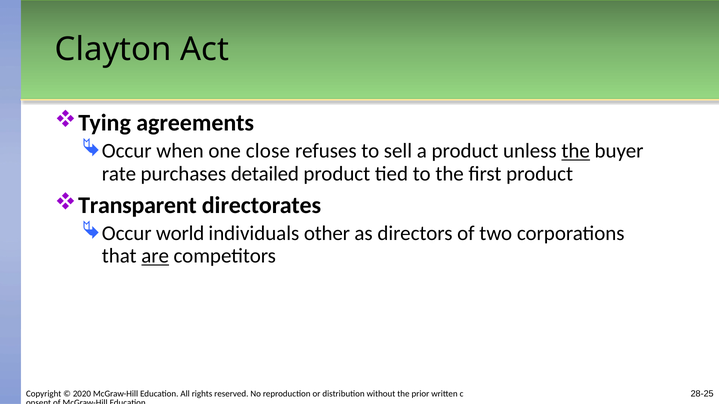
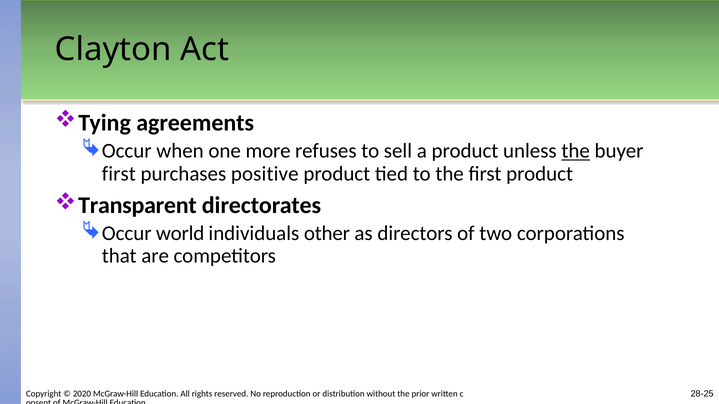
close: close -> more (268, 151)
rate: rate -> first (119, 174)
detailed: detailed -> positive (265, 174)
are underline: present -> none (155, 256)
